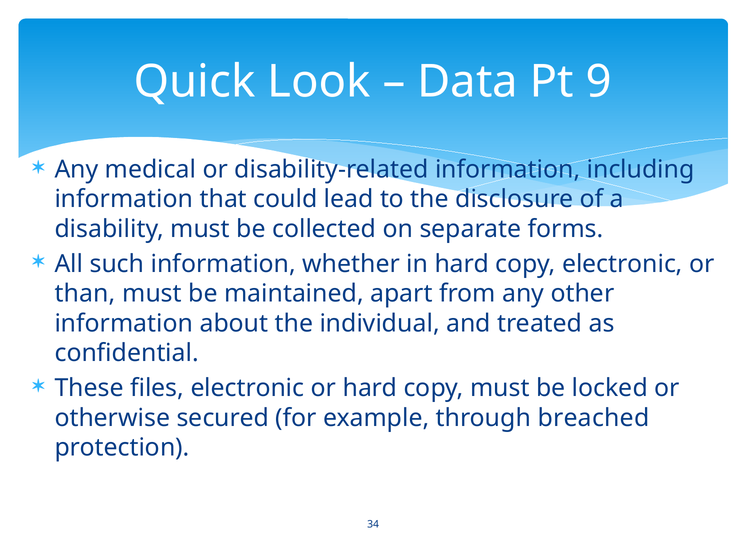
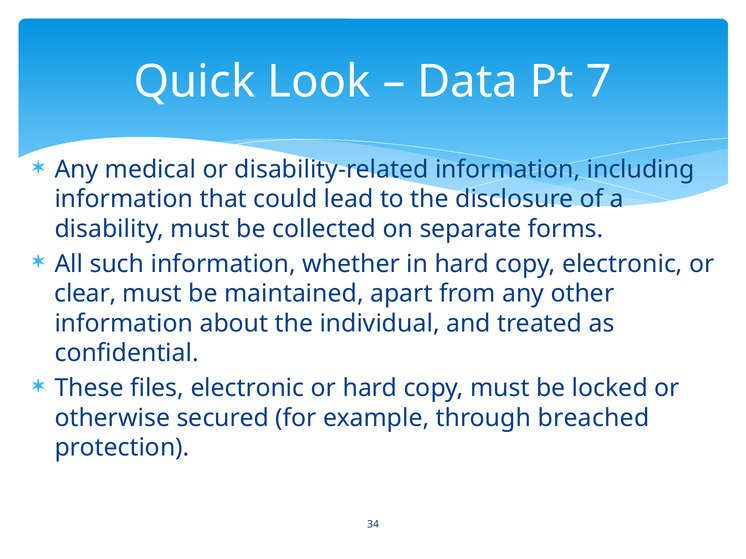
9: 9 -> 7 (599, 82)
than: than -> clear (85, 294)
